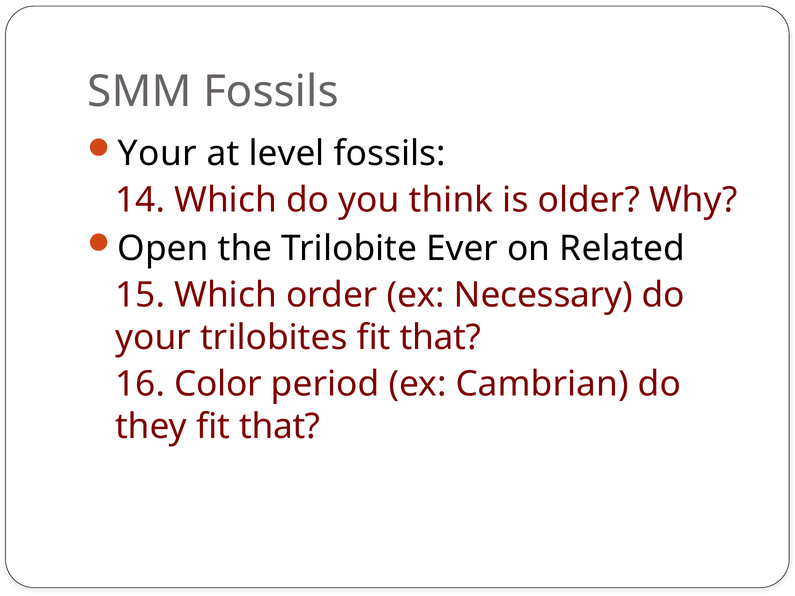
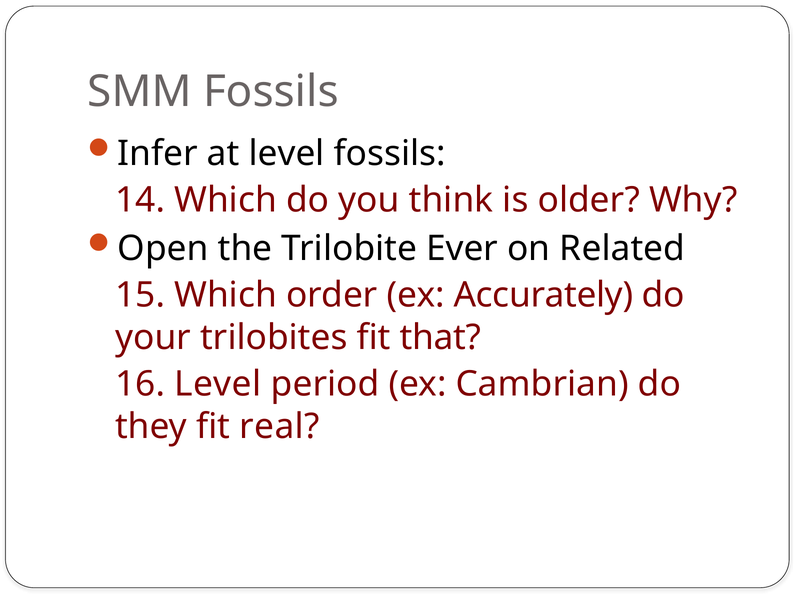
Your: Your -> Infer (158, 154)
Necessary: Necessary -> Accurately (543, 295)
16 Color: Color -> Level (218, 384)
they fit that: that -> real (279, 427)
